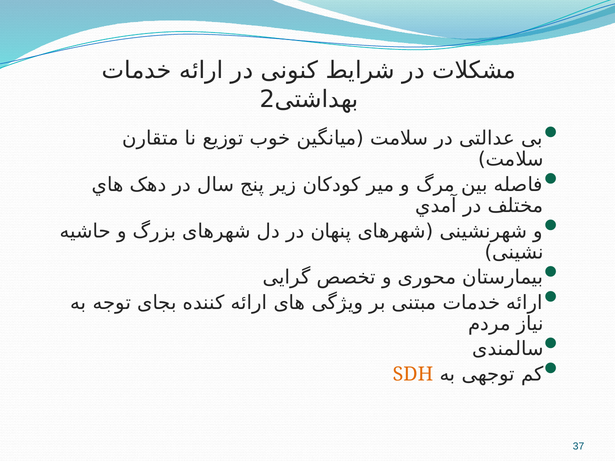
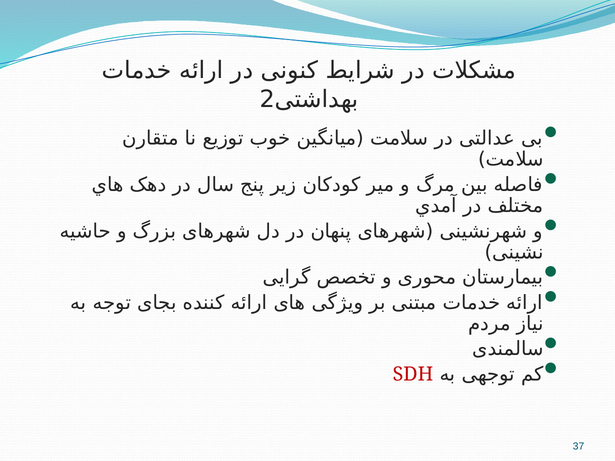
SDH colour: orange -> red (413, 374)
